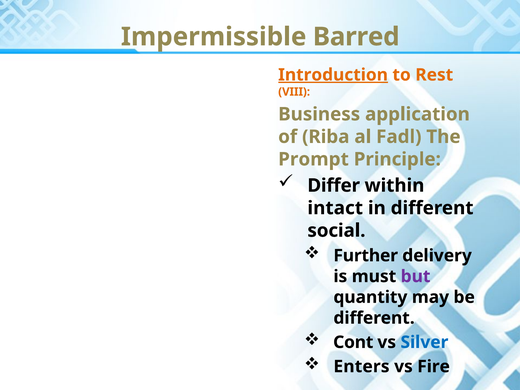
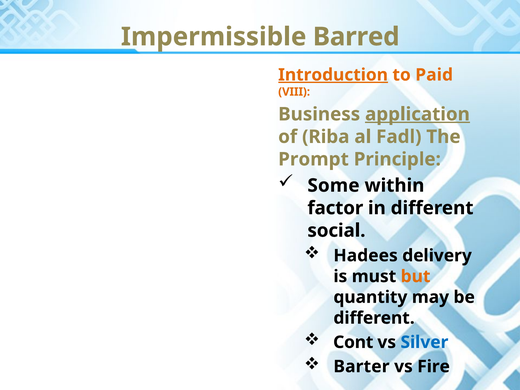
Rest: Rest -> Paid (434, 75)
application underline: none -> present (417, 114)
Differ: Differ -> Some (333, 186)
intact: intact -> factor (335, 208)
Further: Further -> Hadees (366, 256)
but colour: purple -> orange (416, 276)
Enters: Enters -> Barter (361, 367)
